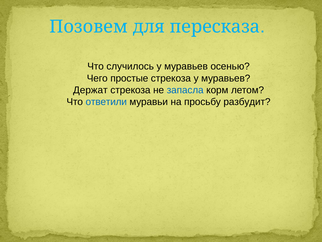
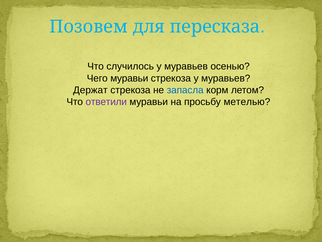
Чего простые: простые -> муравьи (129, 78)
ответили colour: blue -> purple (106, 102)
разбудит: разбудит -> метелью (247, 102)
